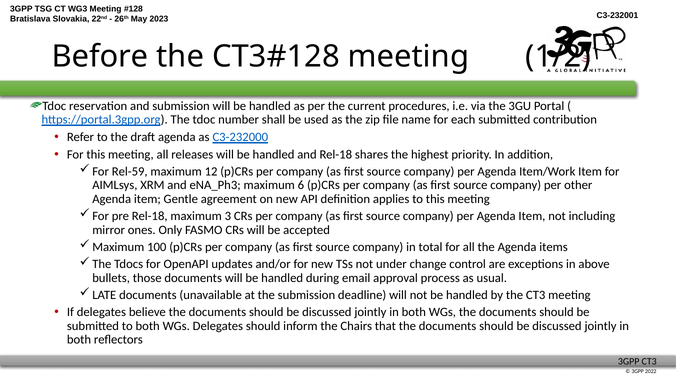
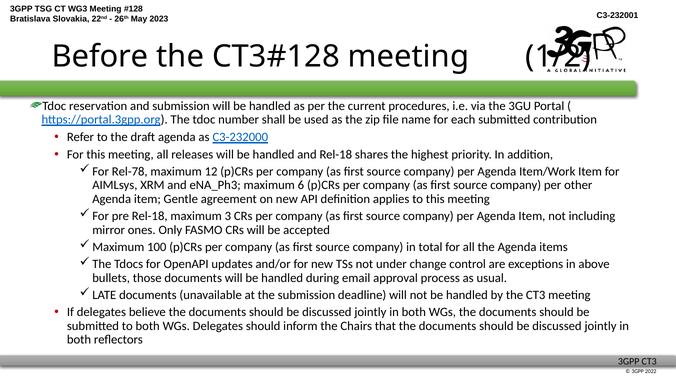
Rel-59: Rel-59 -> Rel-78 (130, 172)
